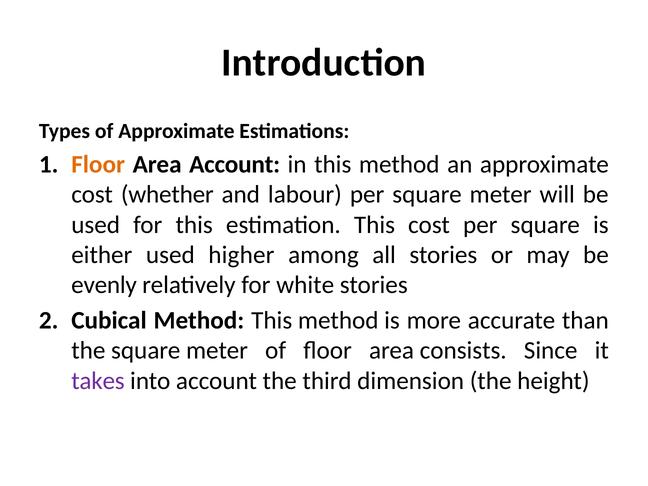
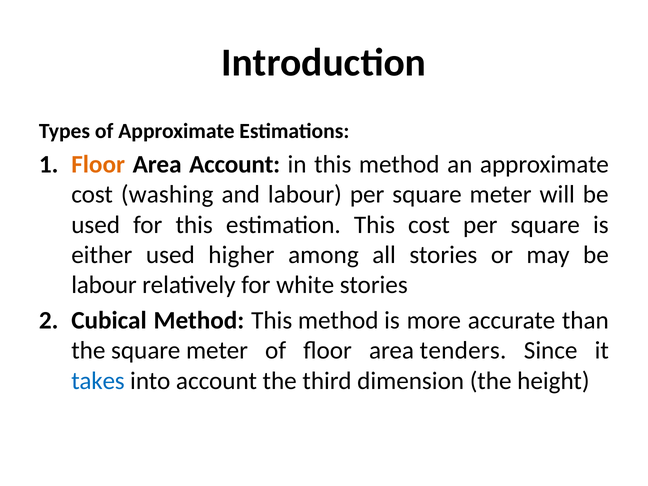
whether: whether -> washing (167, 195)
evenly: evenly -> labour (104, 285)
consists: consists -> tenders (463, 351)
takes colour: purple -> blue (98, 381)
